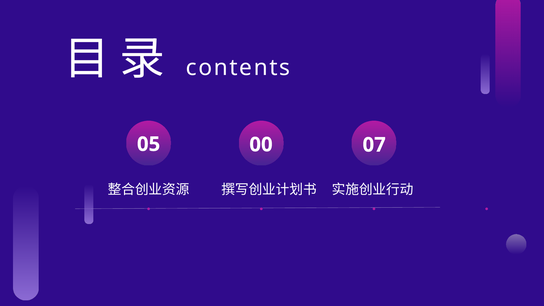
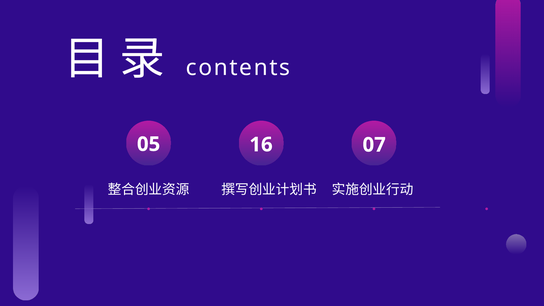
00: 00 -> 16 (261, 145)
